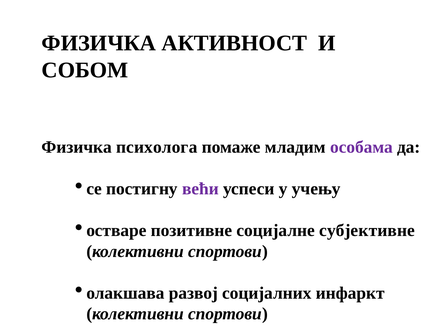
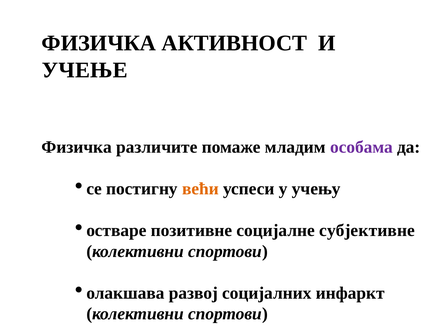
СОБОМ: СОБОМ -> УЧЕЊЕ (85, 70)
психолога: психолога -> различите (157, 147)
већи colour: purple -> orange (200, 189)
